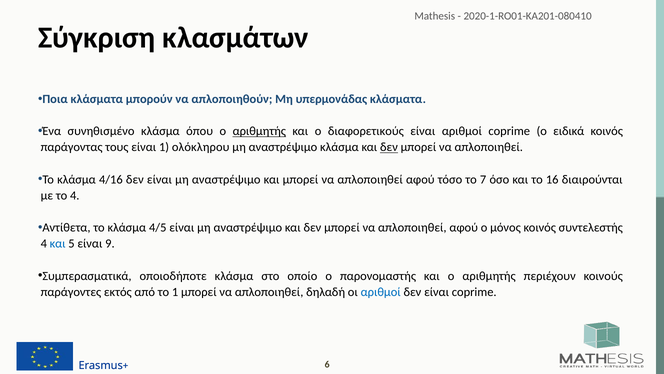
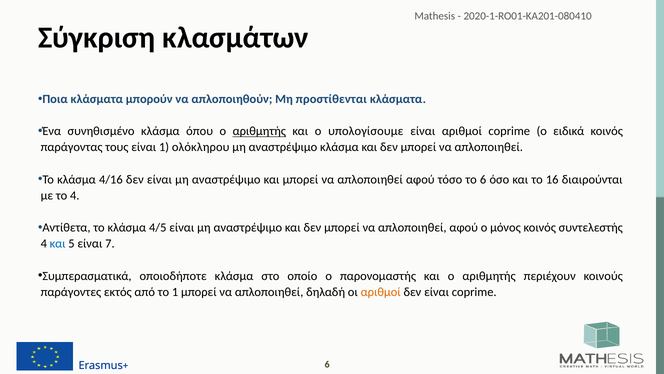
υπερμονάδας: υπερμονάδας -> προστίθενται (331, 99)
διαφορετικούς: διαφορετικούς -> υπολογίσουμε (366, 131)
δεν underline: present -> none (389, 147)
το 7: 7 -> 6 (483, 179)
9: 9 -> 7 (110, 243)
αριθμοί colour: blue -> orange (381, 292)
